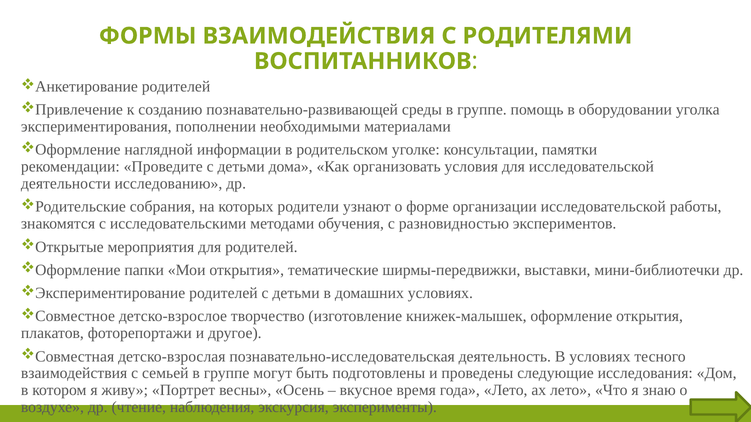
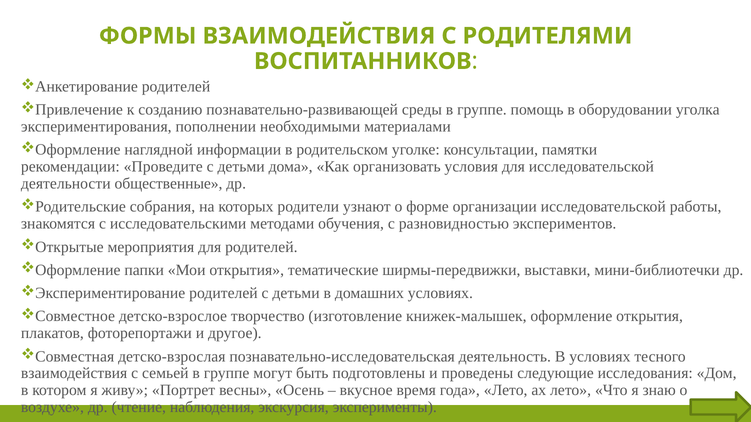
исследованию: исследованию -> общественные (169, 184)
